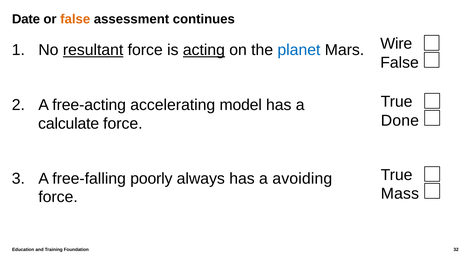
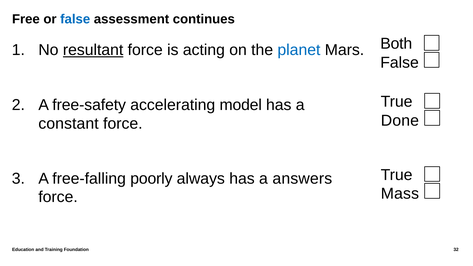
Date: Date -> Free (26, 19)
false colour: orange -> blue (75, 19)
Wire: Wire -> Both (396, 44)
acting underline: present -> none (204, 50)
free-acting: free-acting -> free-safety (89, 105)
calculate: calculate -> constant (69, 124)
avoiding: avoiding -> answers (302, 179)
